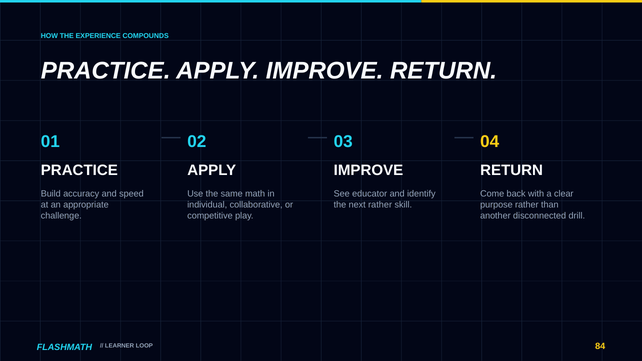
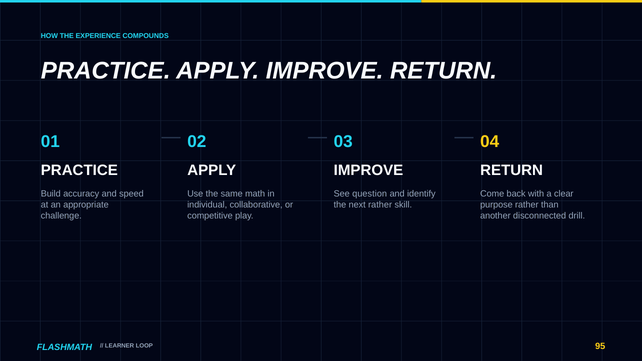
educator: educator -> question (370, 194)
84: 84 -> 95 (600, 346)
